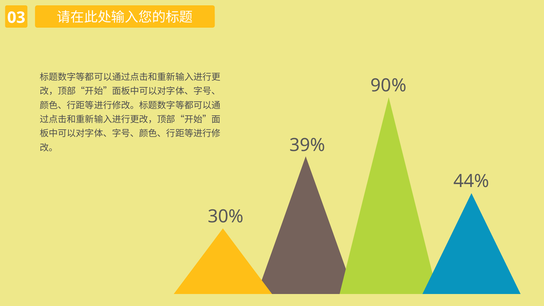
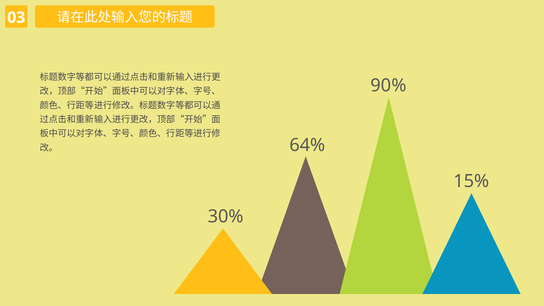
39%: 39% -> 64% (307, 145)
44%: 44% -> 15% (471, 181)
